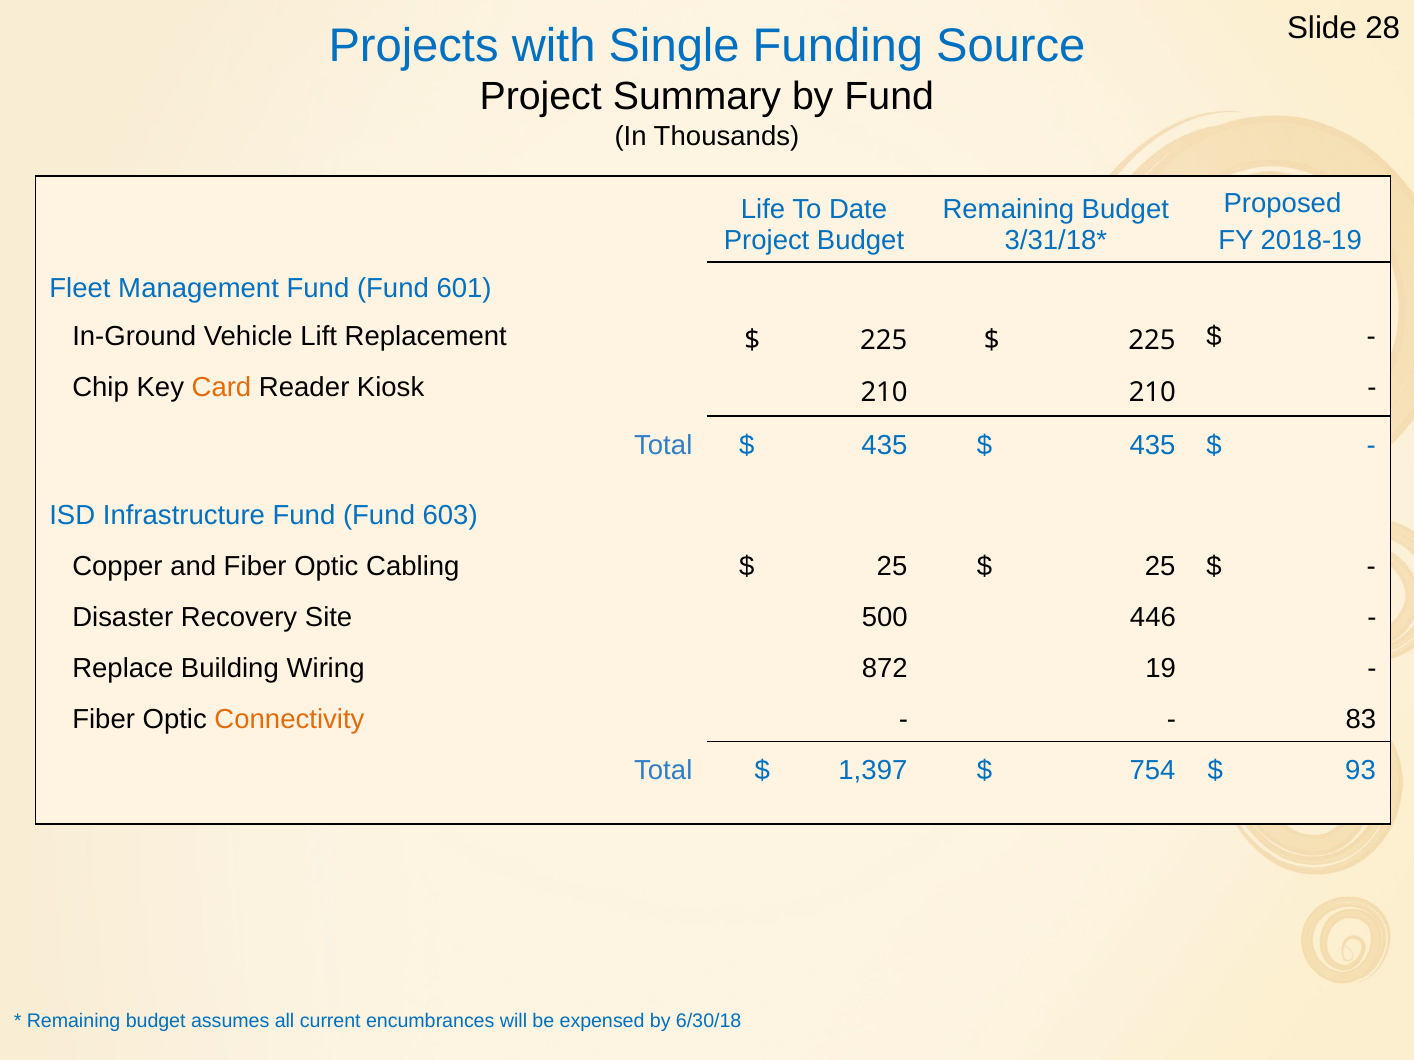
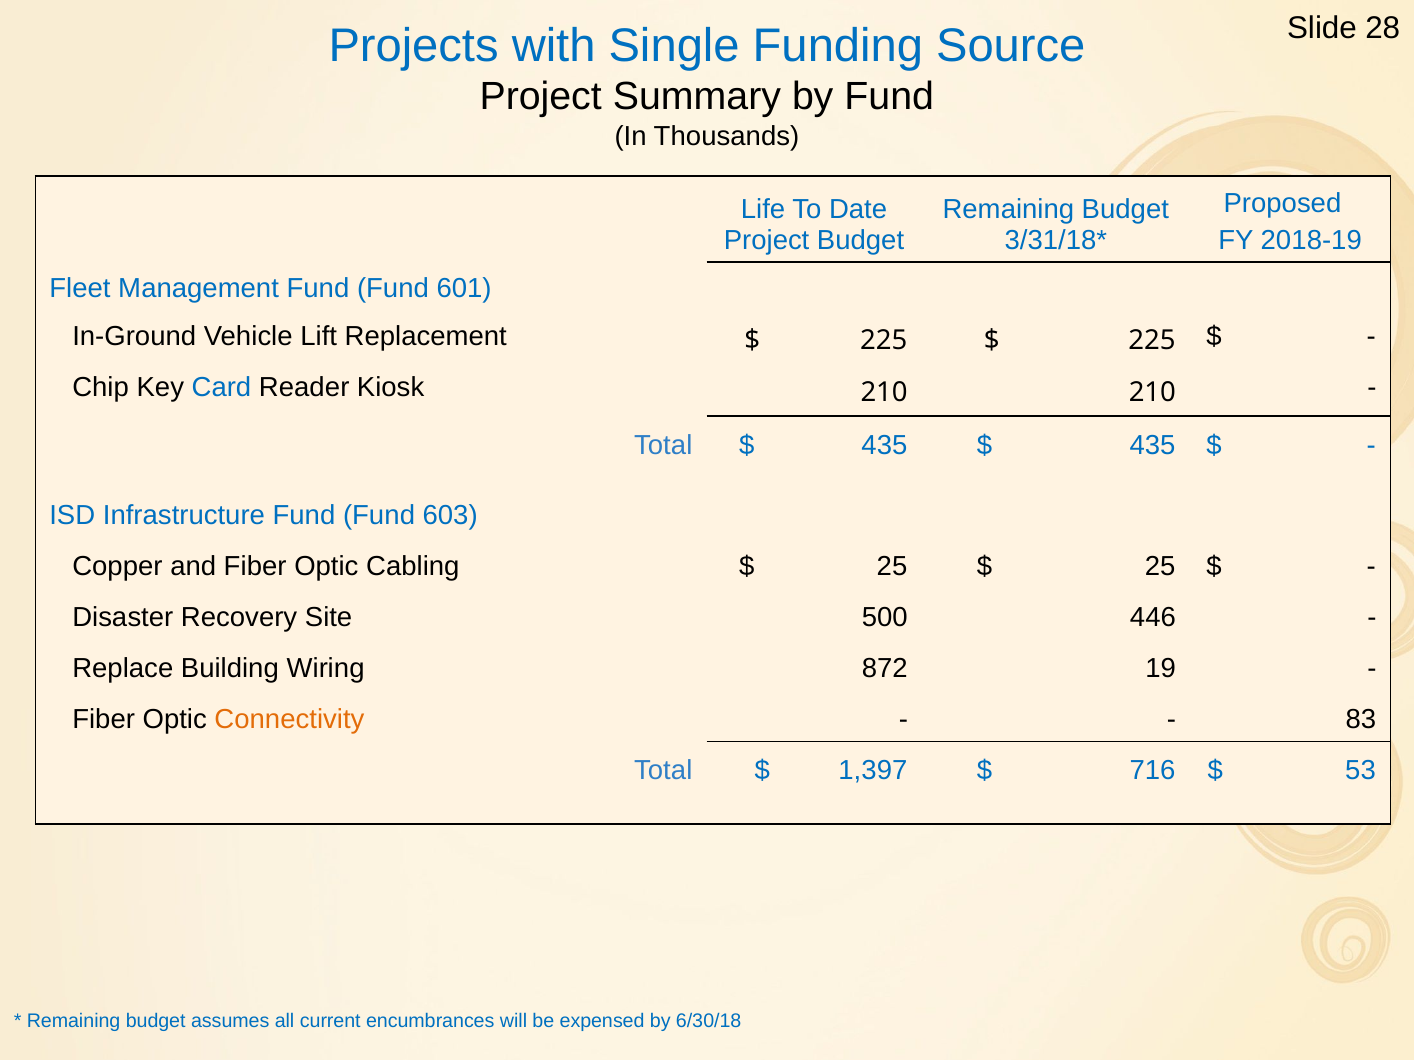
Card colour: orange -> blue (221, 388)
754: 754 -> 716 (1153, 771)
93: 93 -> 53 (1361, 771)
